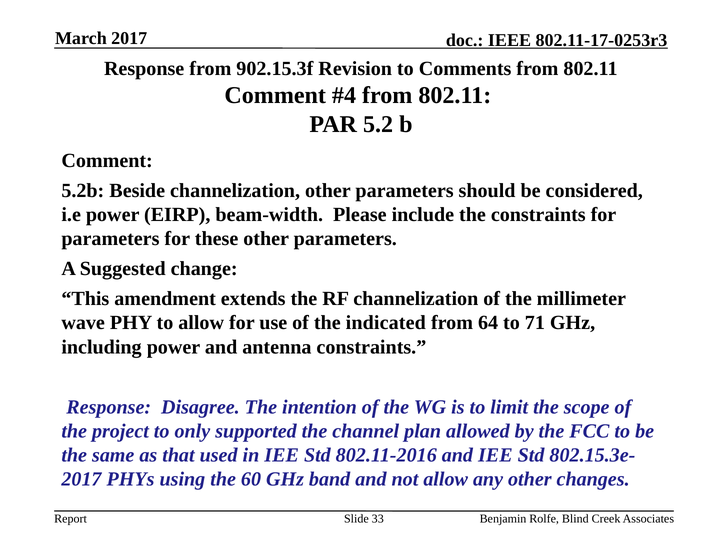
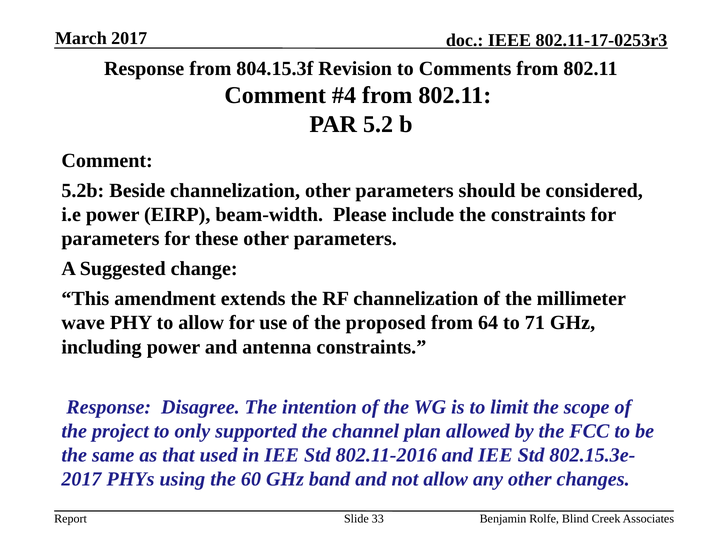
902.15.3f: 902.15.3f -> 804.15.3f (275, 69)
indicated: indicated -> proposed (386, 323)
